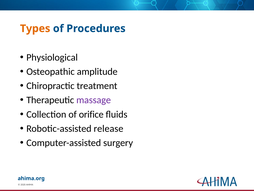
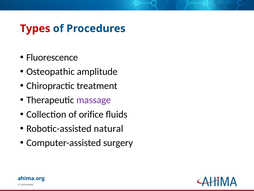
Types colour: orange -> red (35, 28)
Physiological: Physiological -> Fluorescence (52, 57)
release: release -> natural (109, 128)
